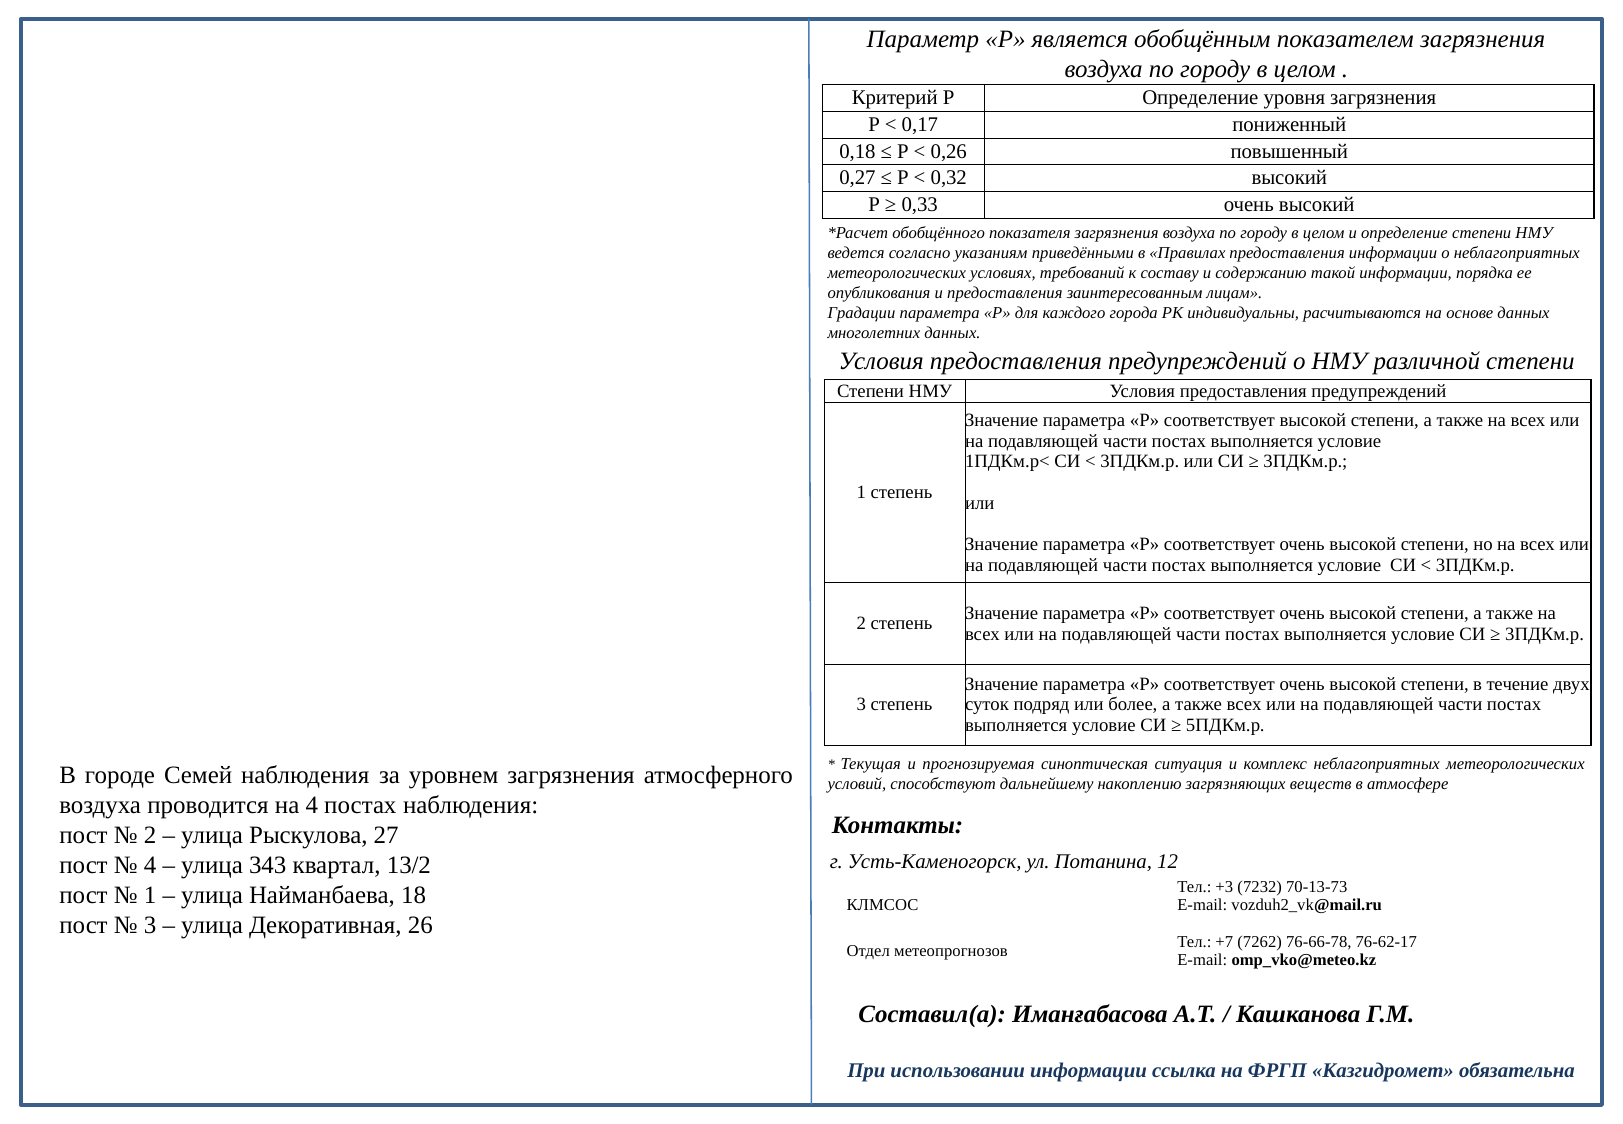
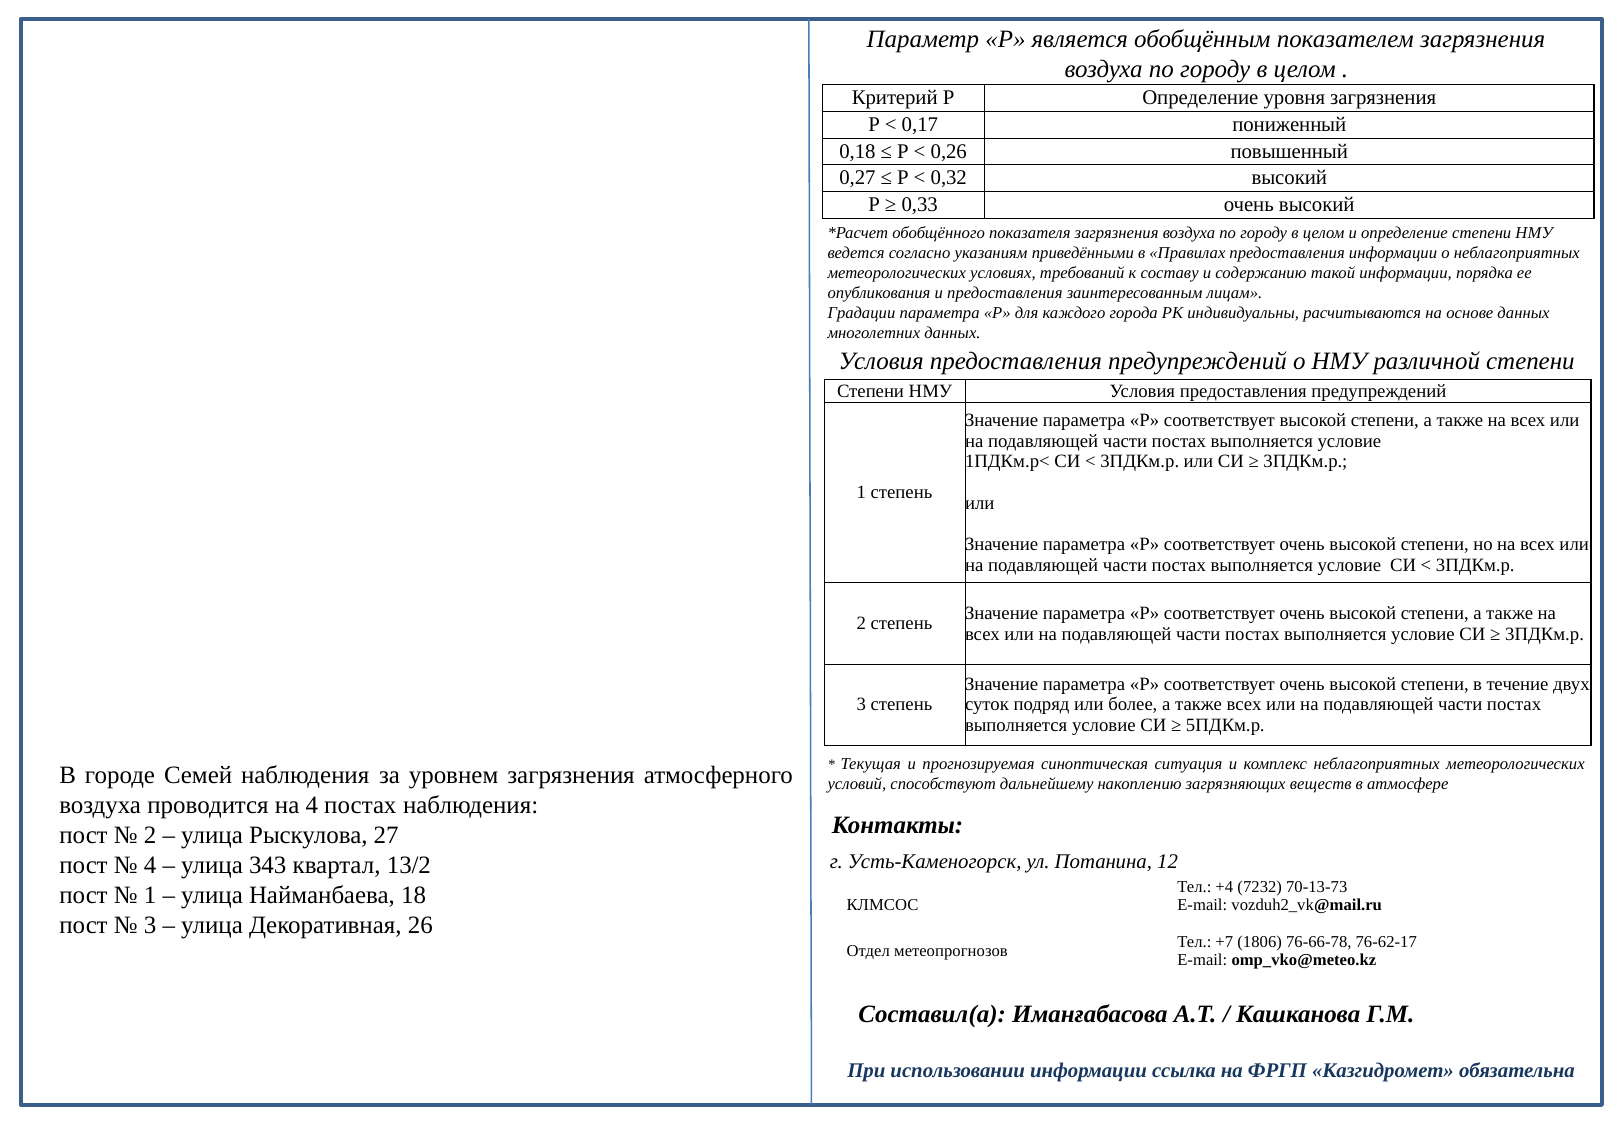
+3: +3 -> +4 (1224, 887)
7262: 7262 -> 1806 (1260, 942)
